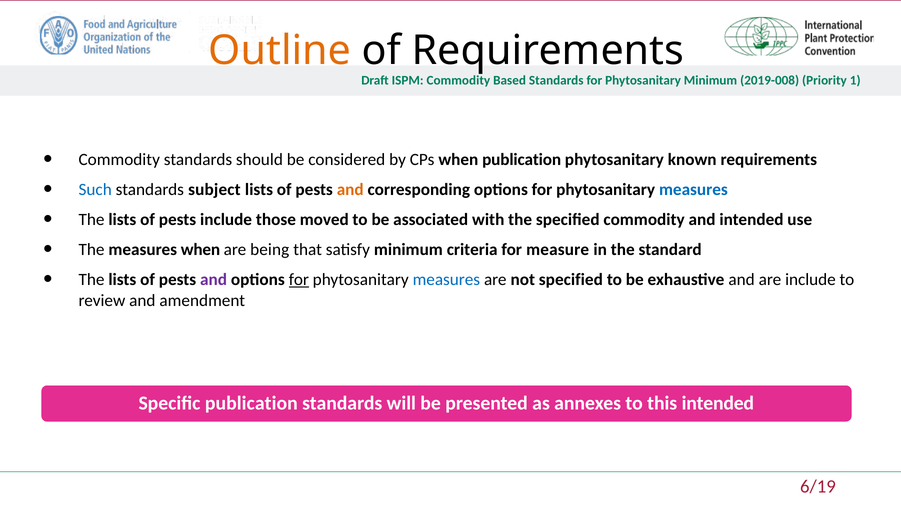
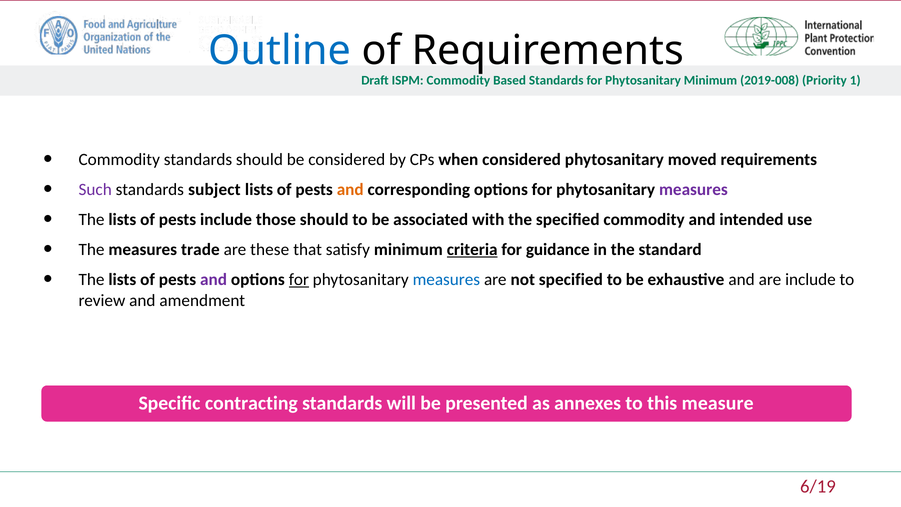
Outline colour: orange -> blue (280, 51)
when publication: publication -> considered (522, 160)
known: known -> moved (692, 160)
Such colour: blue -> purple (95, 190)
measures colour: blue -> purple (693, 190)
those moved: moved -> should (324, 220)
measures when: when -> trade (200, 250)
being: being -> these (270, 250)
criteria underline: none -> present (472, 250)
measure: measure -> guidance (558, 250)
publication: publication -> contracting (251, 403)
intended: intended -> measure (718, 403)
